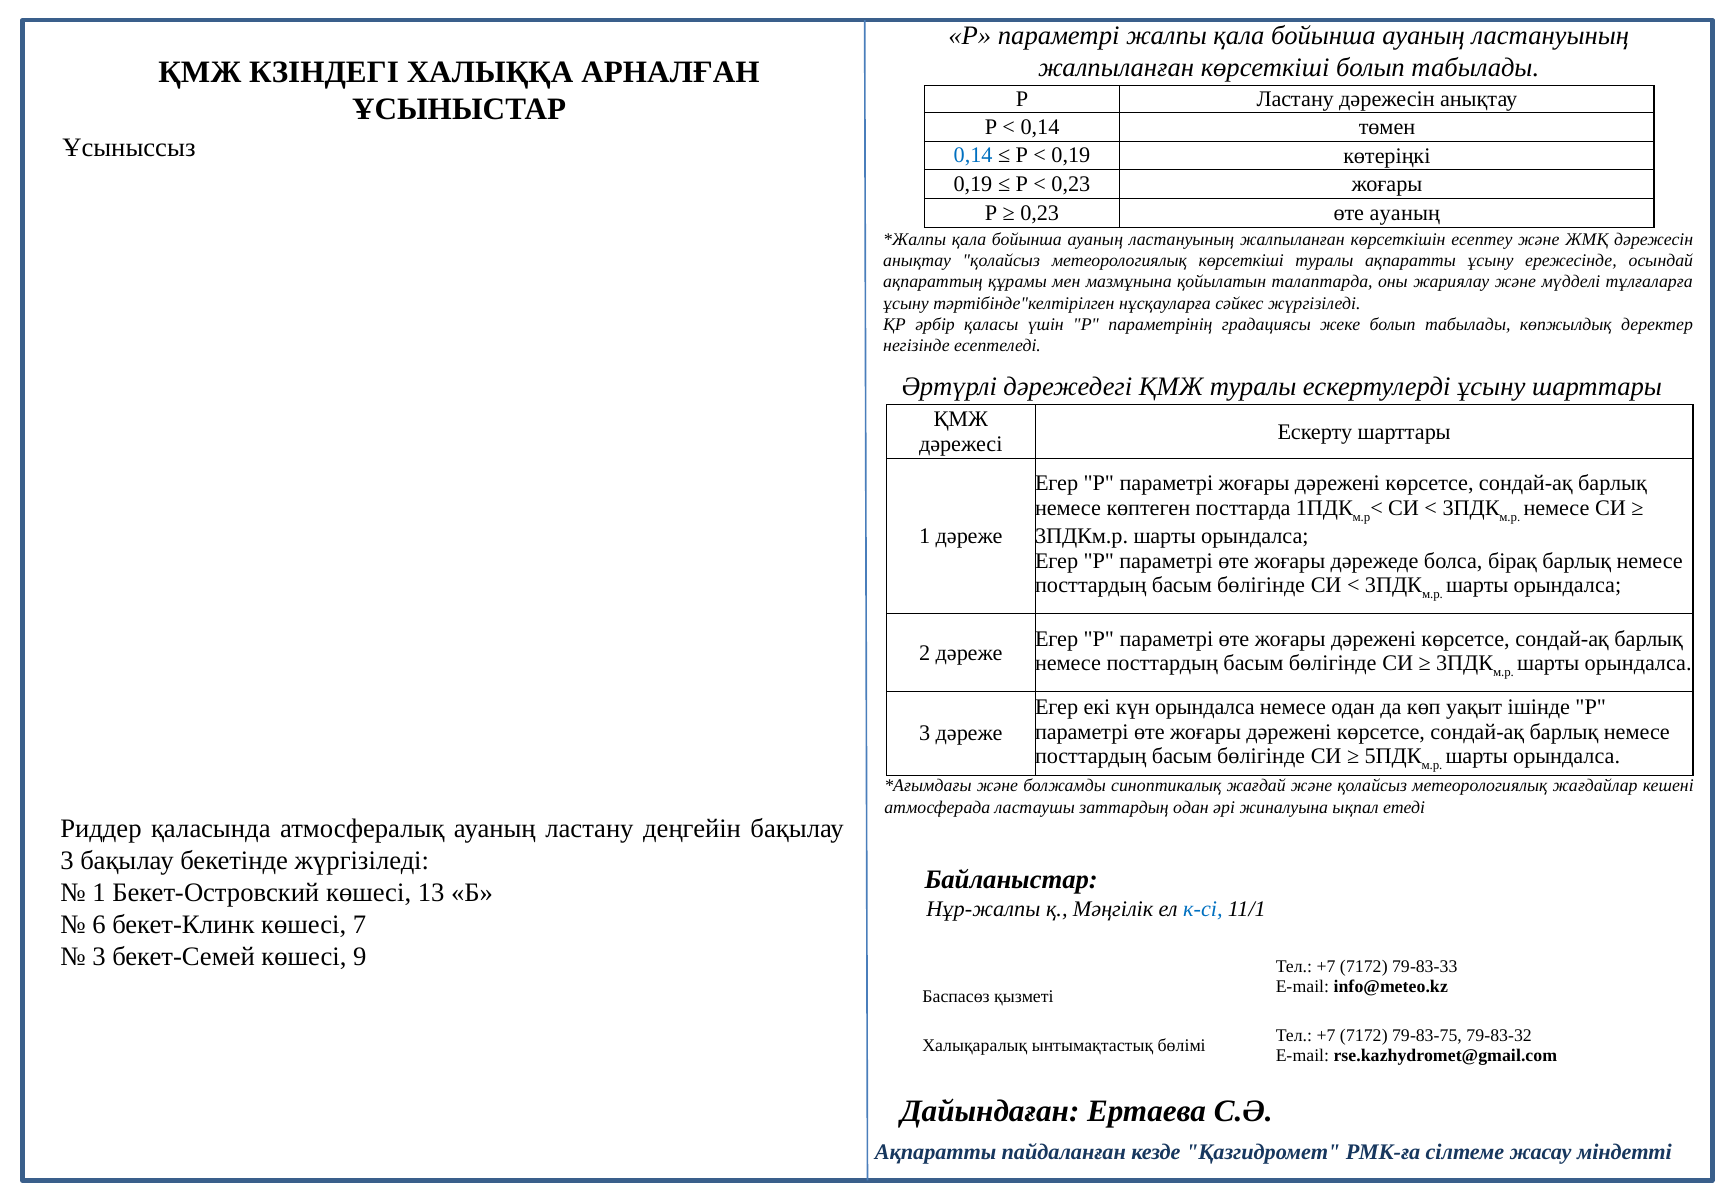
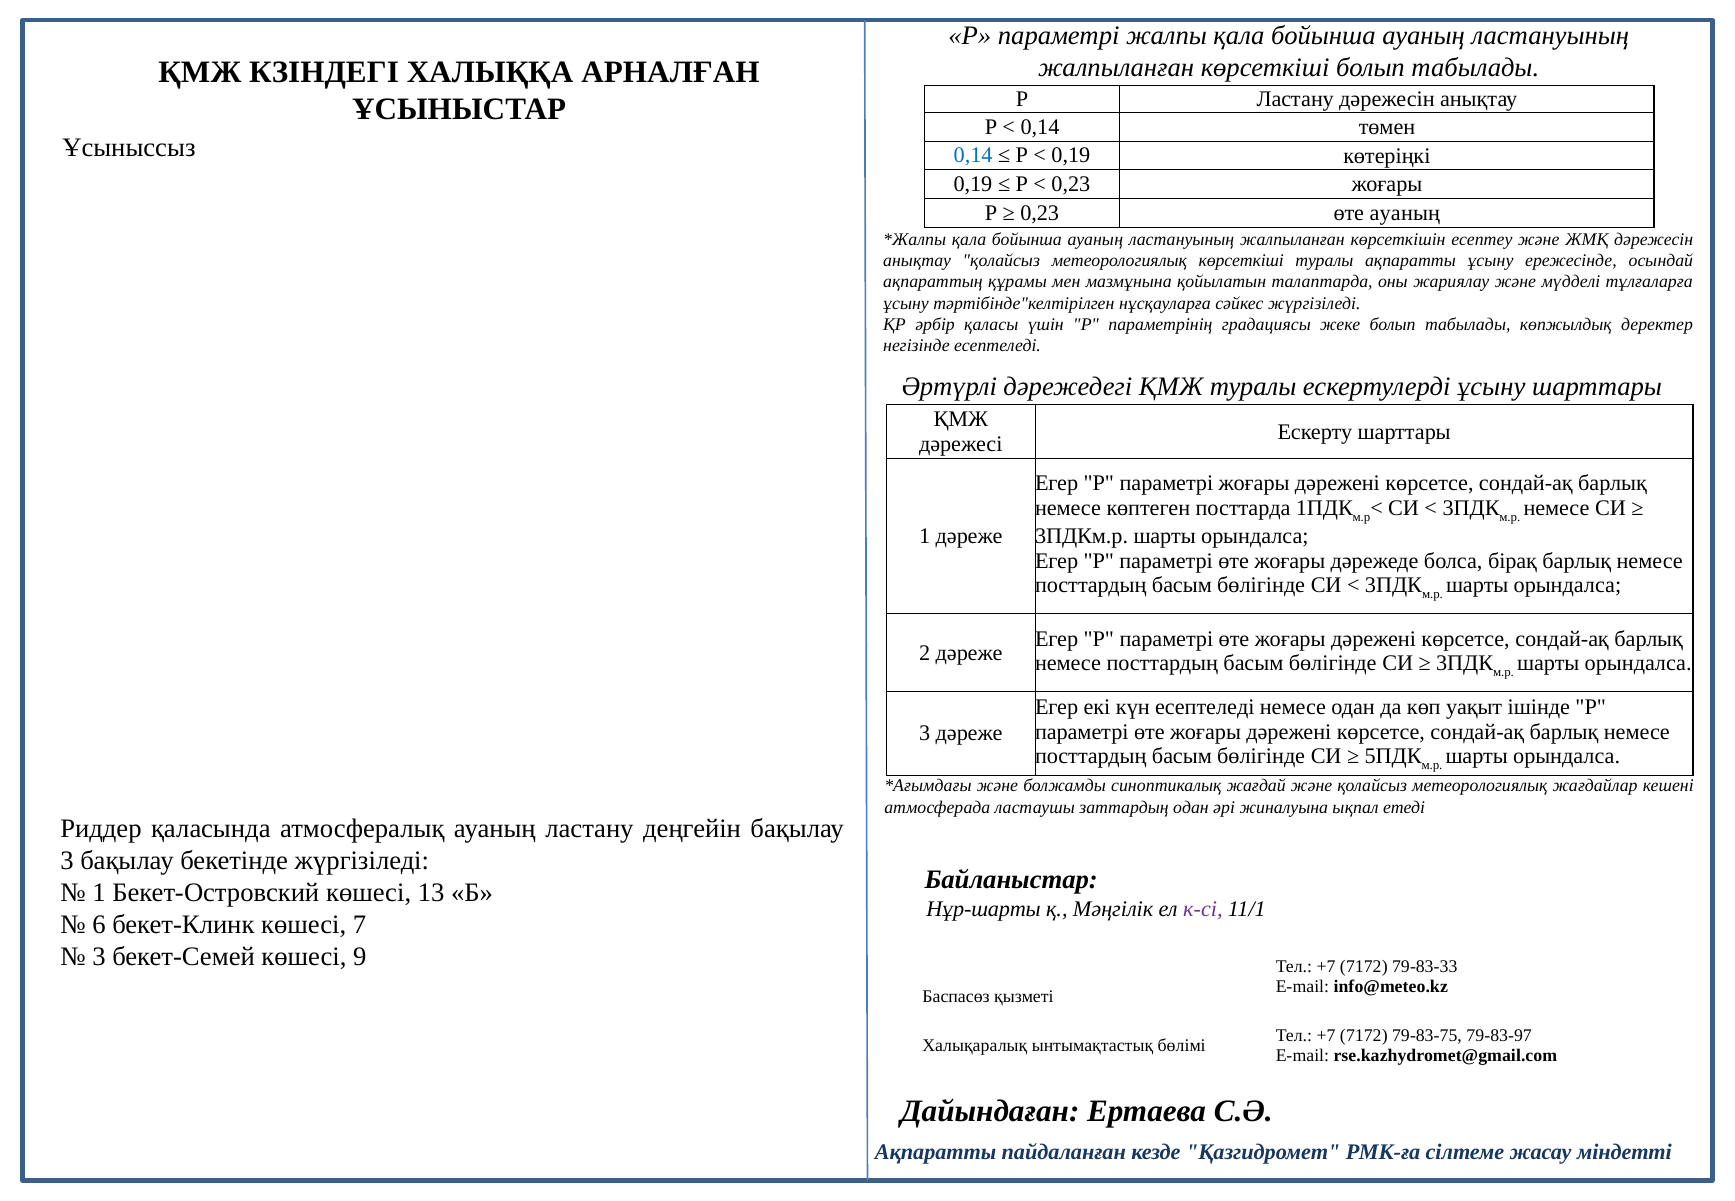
күн орындалса: орындалса -> есептеледі (1205, 707)
Нұр-жалпы: Нұр-жалпы -> Нұр-шарты (984, 909)
к-сі colour: blue -> purple (1203, 909)
79-83-32: 79-83-32 -> 79-83-97 (1499, 1036)
